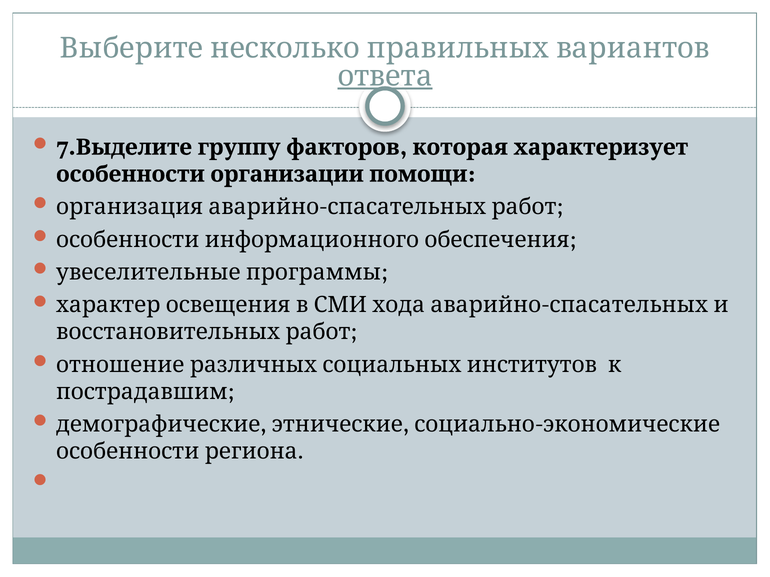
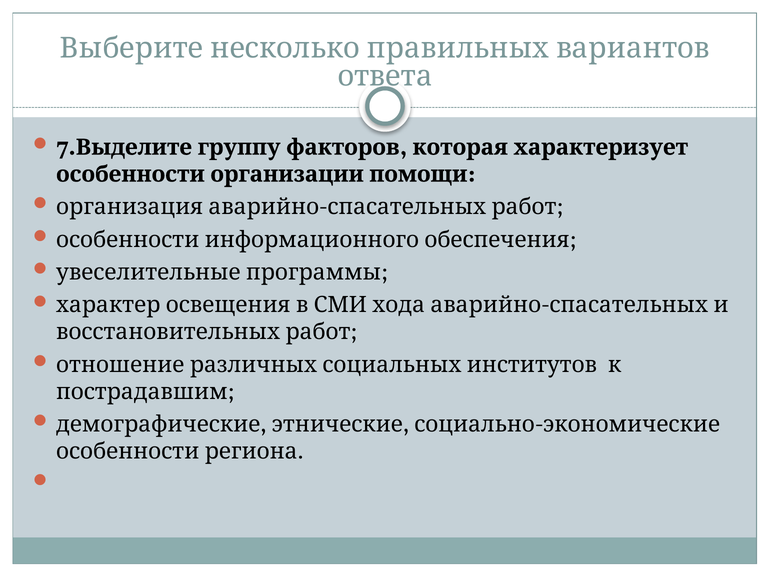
ответа underline: present -> none (385, 76)
